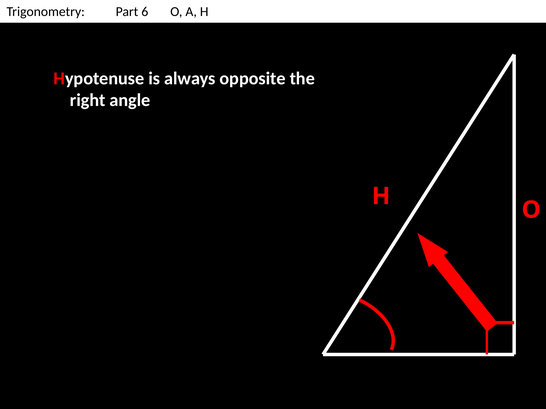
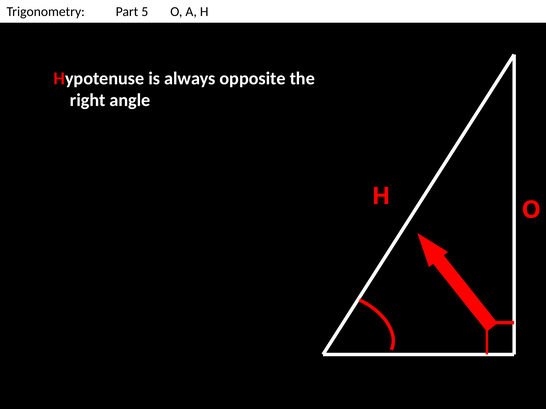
6: 6 -> 5 (145, 12)
